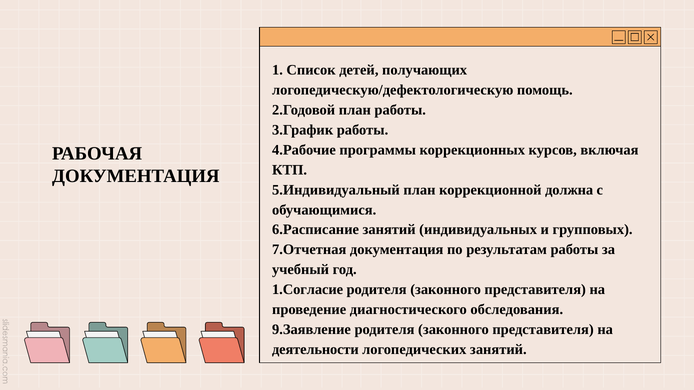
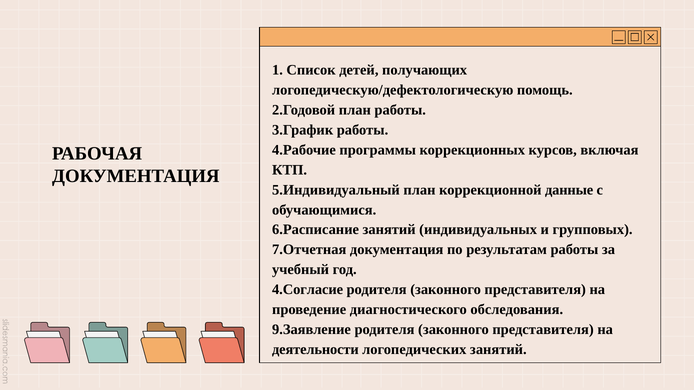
должна: должна -> данные (569, 190)
1.Согласие: 1.Согласие -> 4.Согласие (308, 290)
